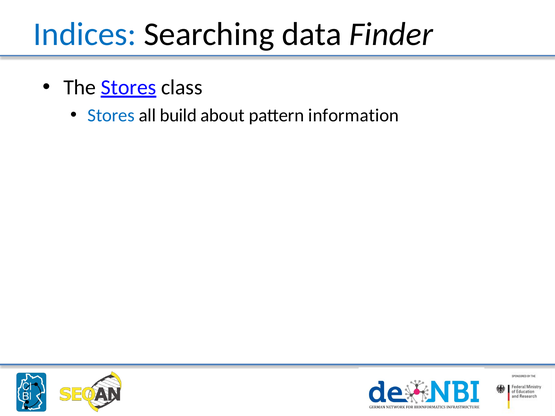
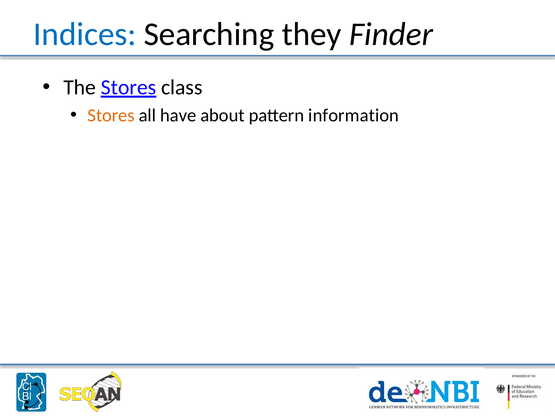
data: data -> they (312, 34)
Stores colour: blue -> orange (111, 115)
build: build -> have (178, 115)
